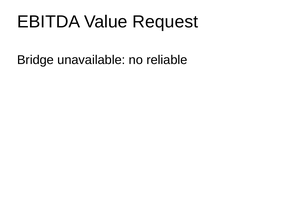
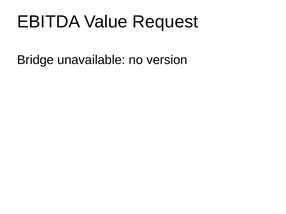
reliable: reliable -> version (167, 60)
